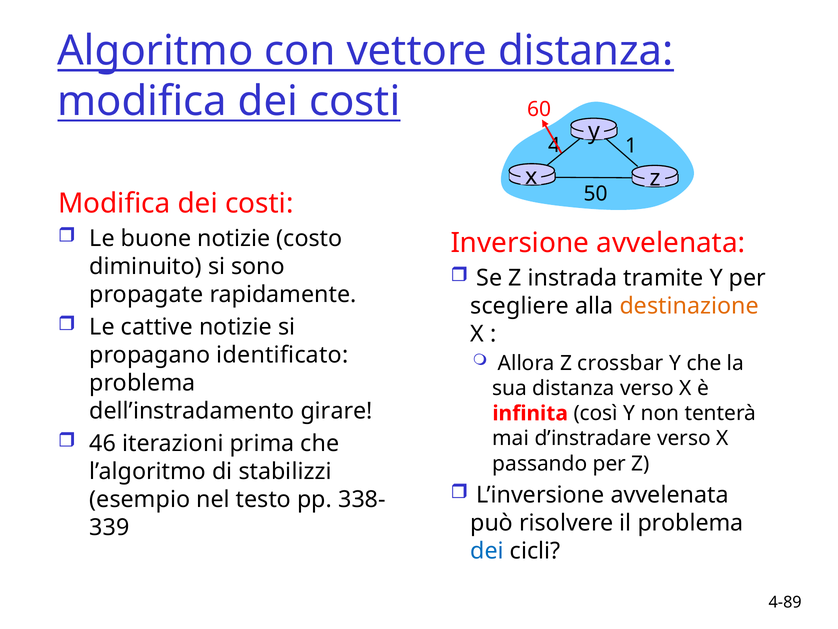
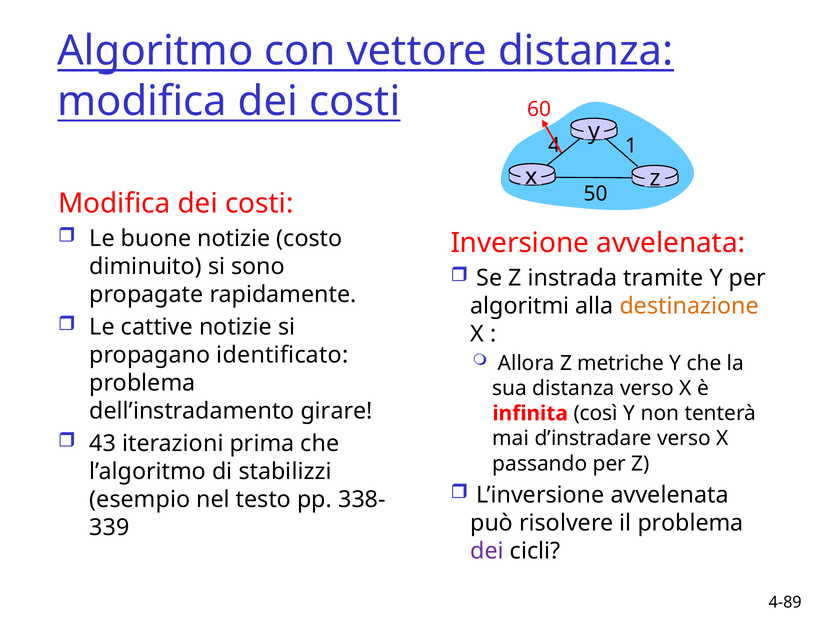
scegliere: scegliere -> algoritmi (520, 306)
crossbar: crossbar -> metriche (621, 363)
46: 46 -> 43 (103, 443)
dei colour: blue -> purple (487, 551)
